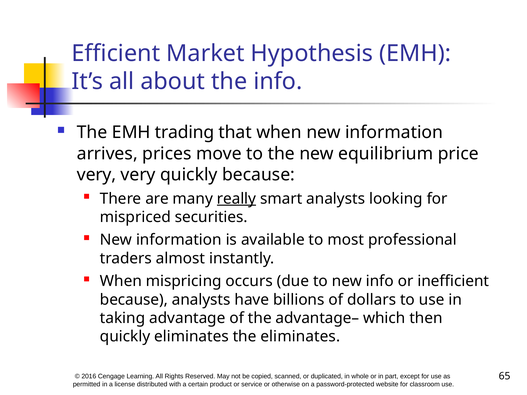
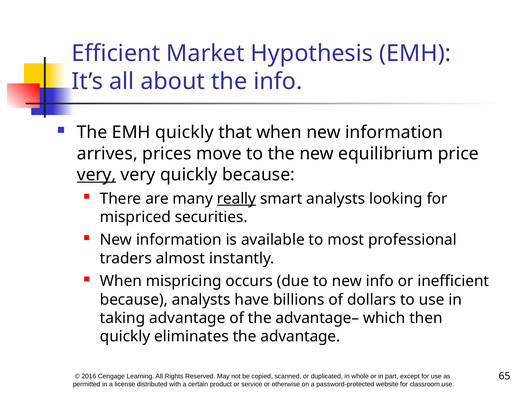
EMH trading: trading -> quickly (184, 133)
very underline: none -> present (97, 175)
the eliminates: eliminates -> advantage (300, 337)
